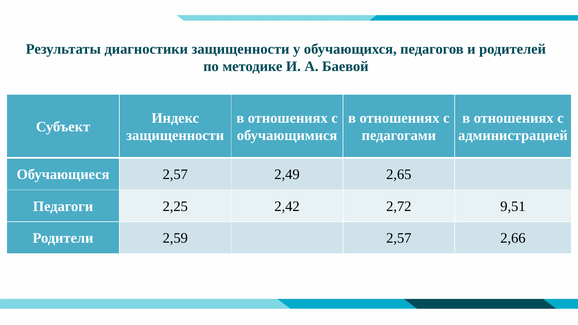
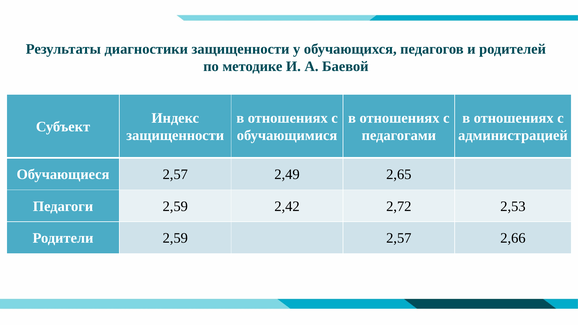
Педагоги 2,25: 2,25 -> 2,59 (175, 206)
9,51: 9,51 -> 2,53 (513, 206)
